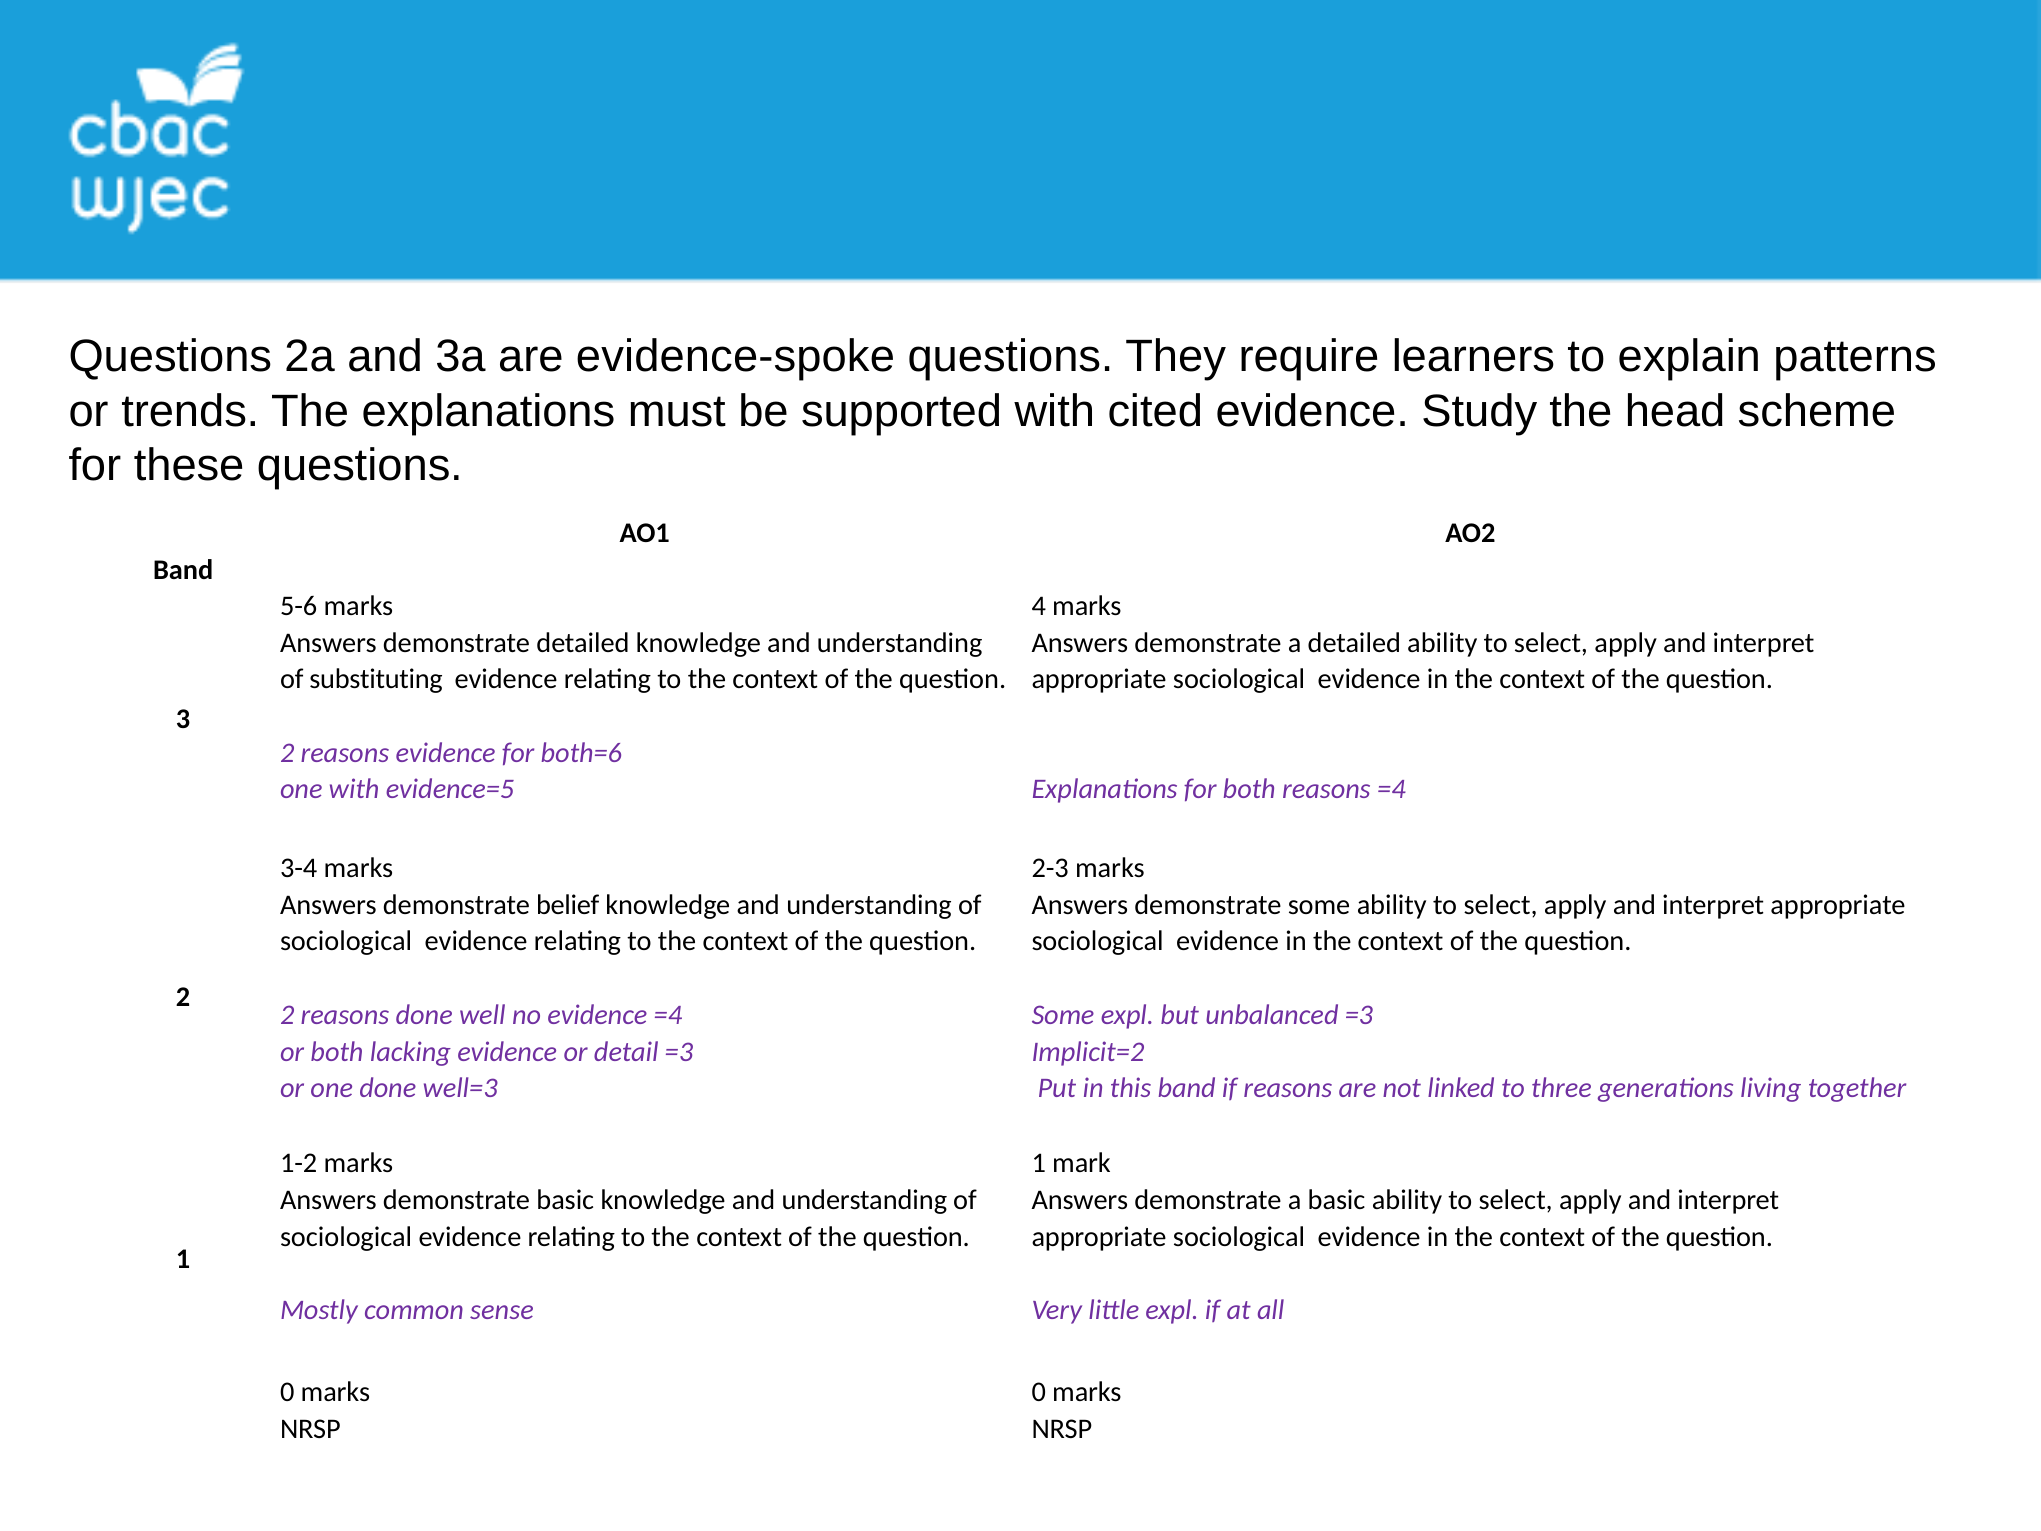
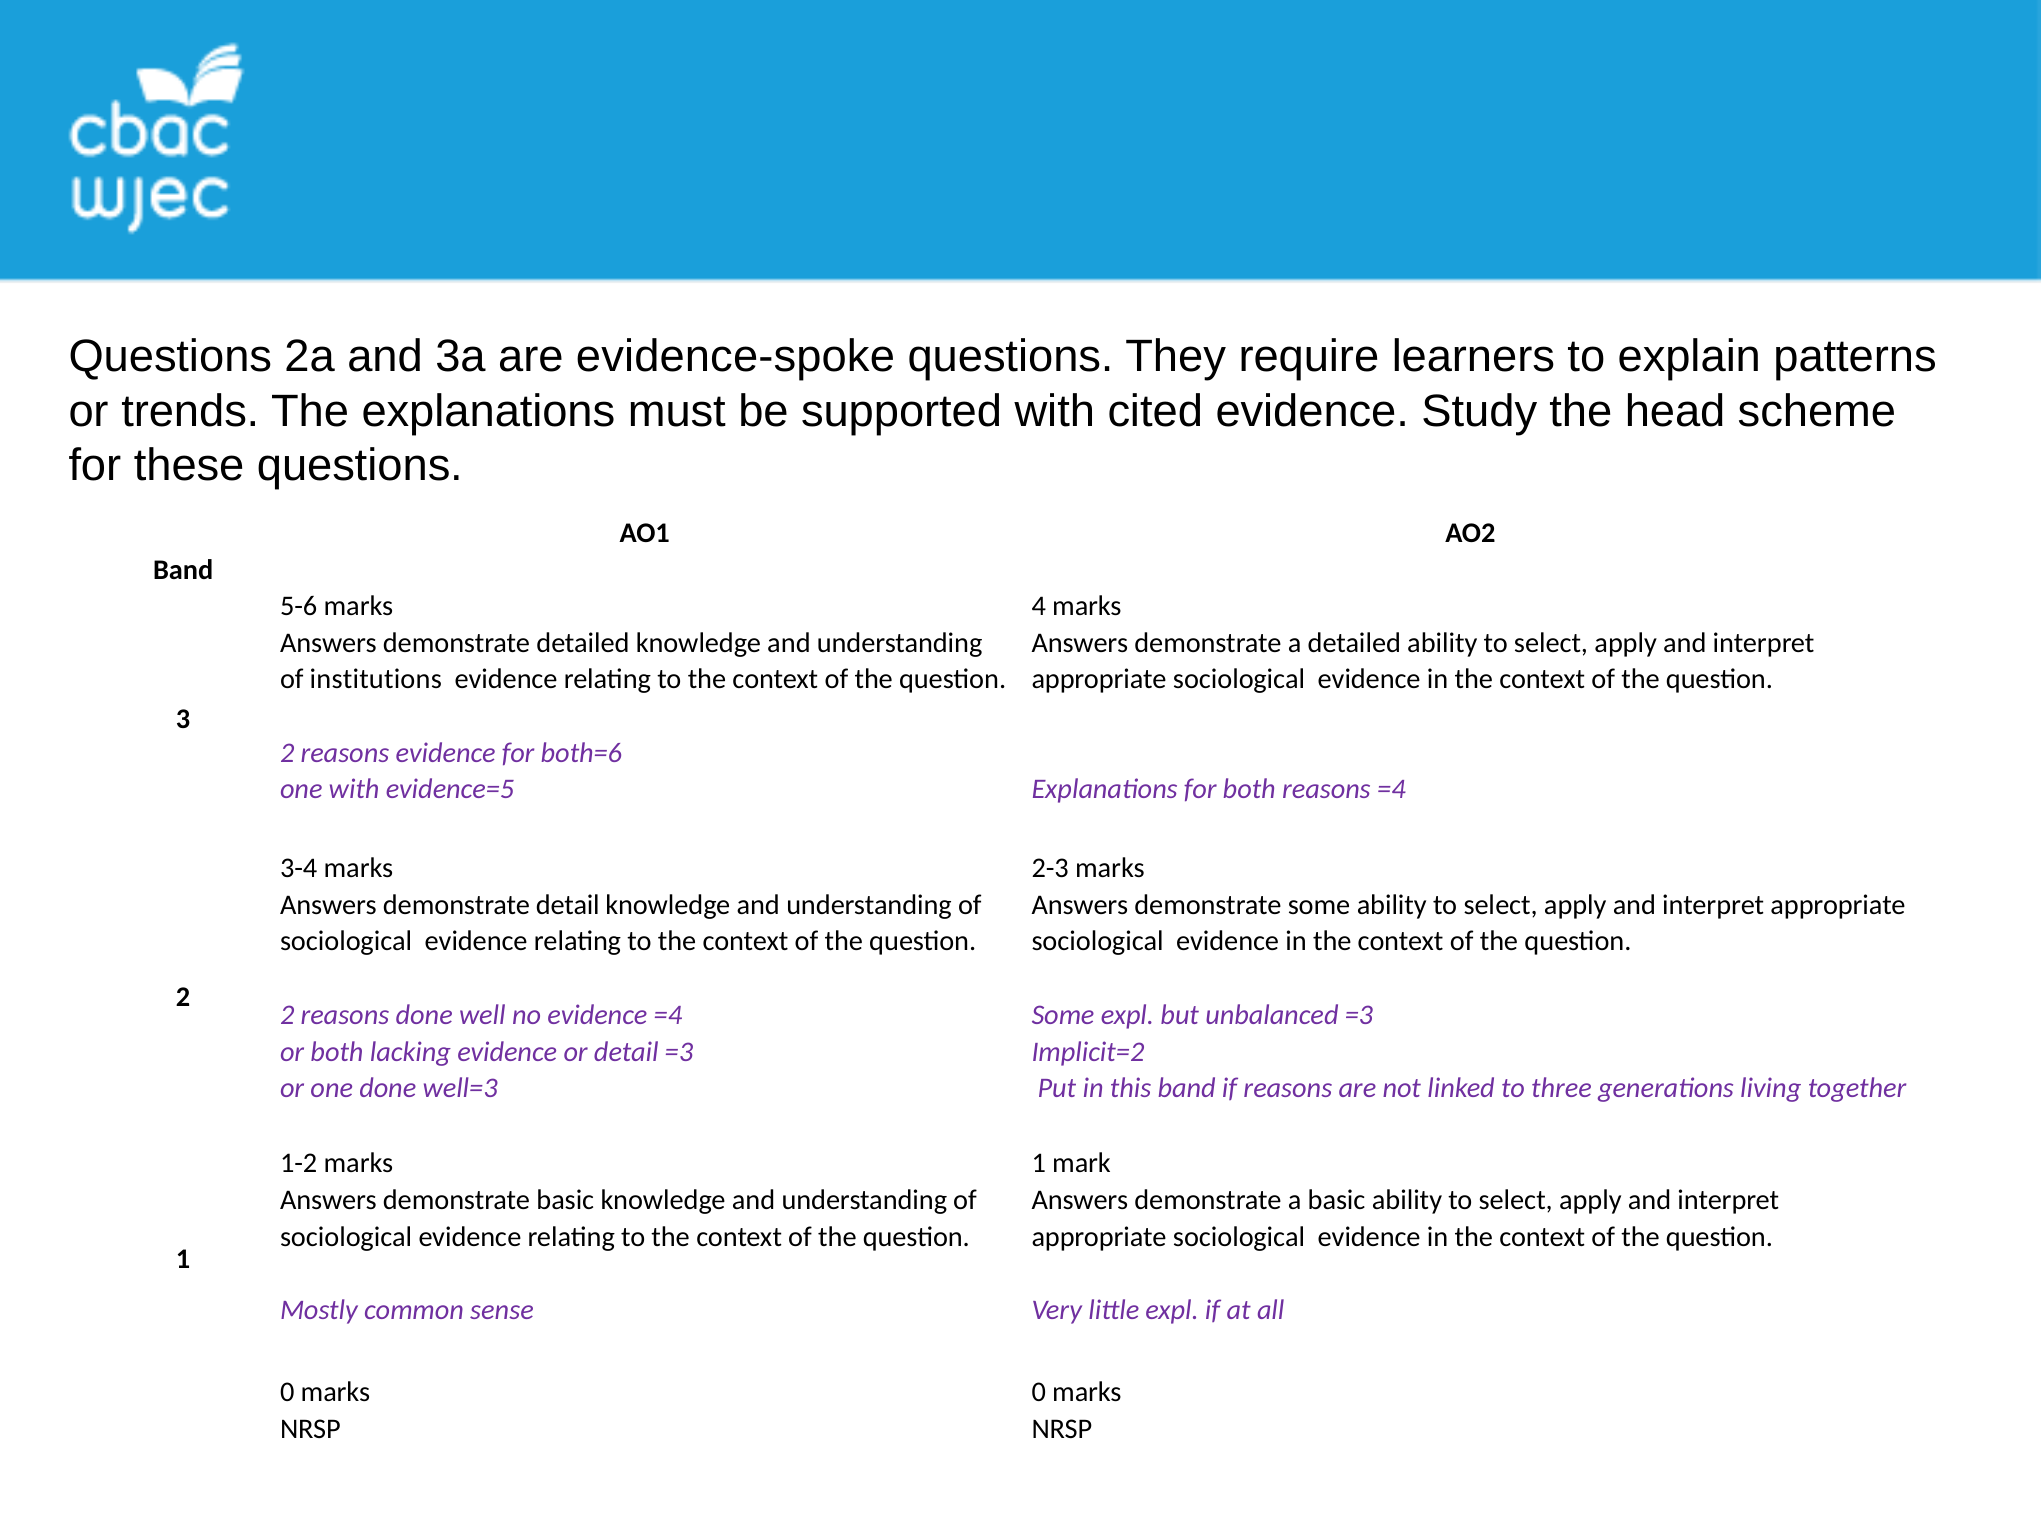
substituting: substituting -> institutions (376, 679)
demonstrate belief: belief -> detail (568, 905)
